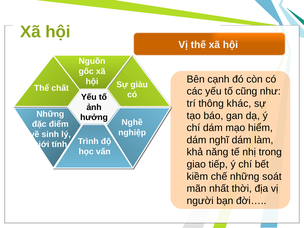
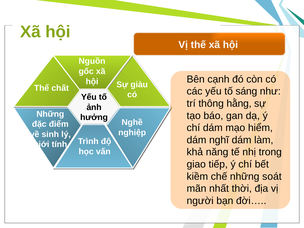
cũng: cũng -> sáng (246, 91)
khác: khác -> hằng (239, 104)
